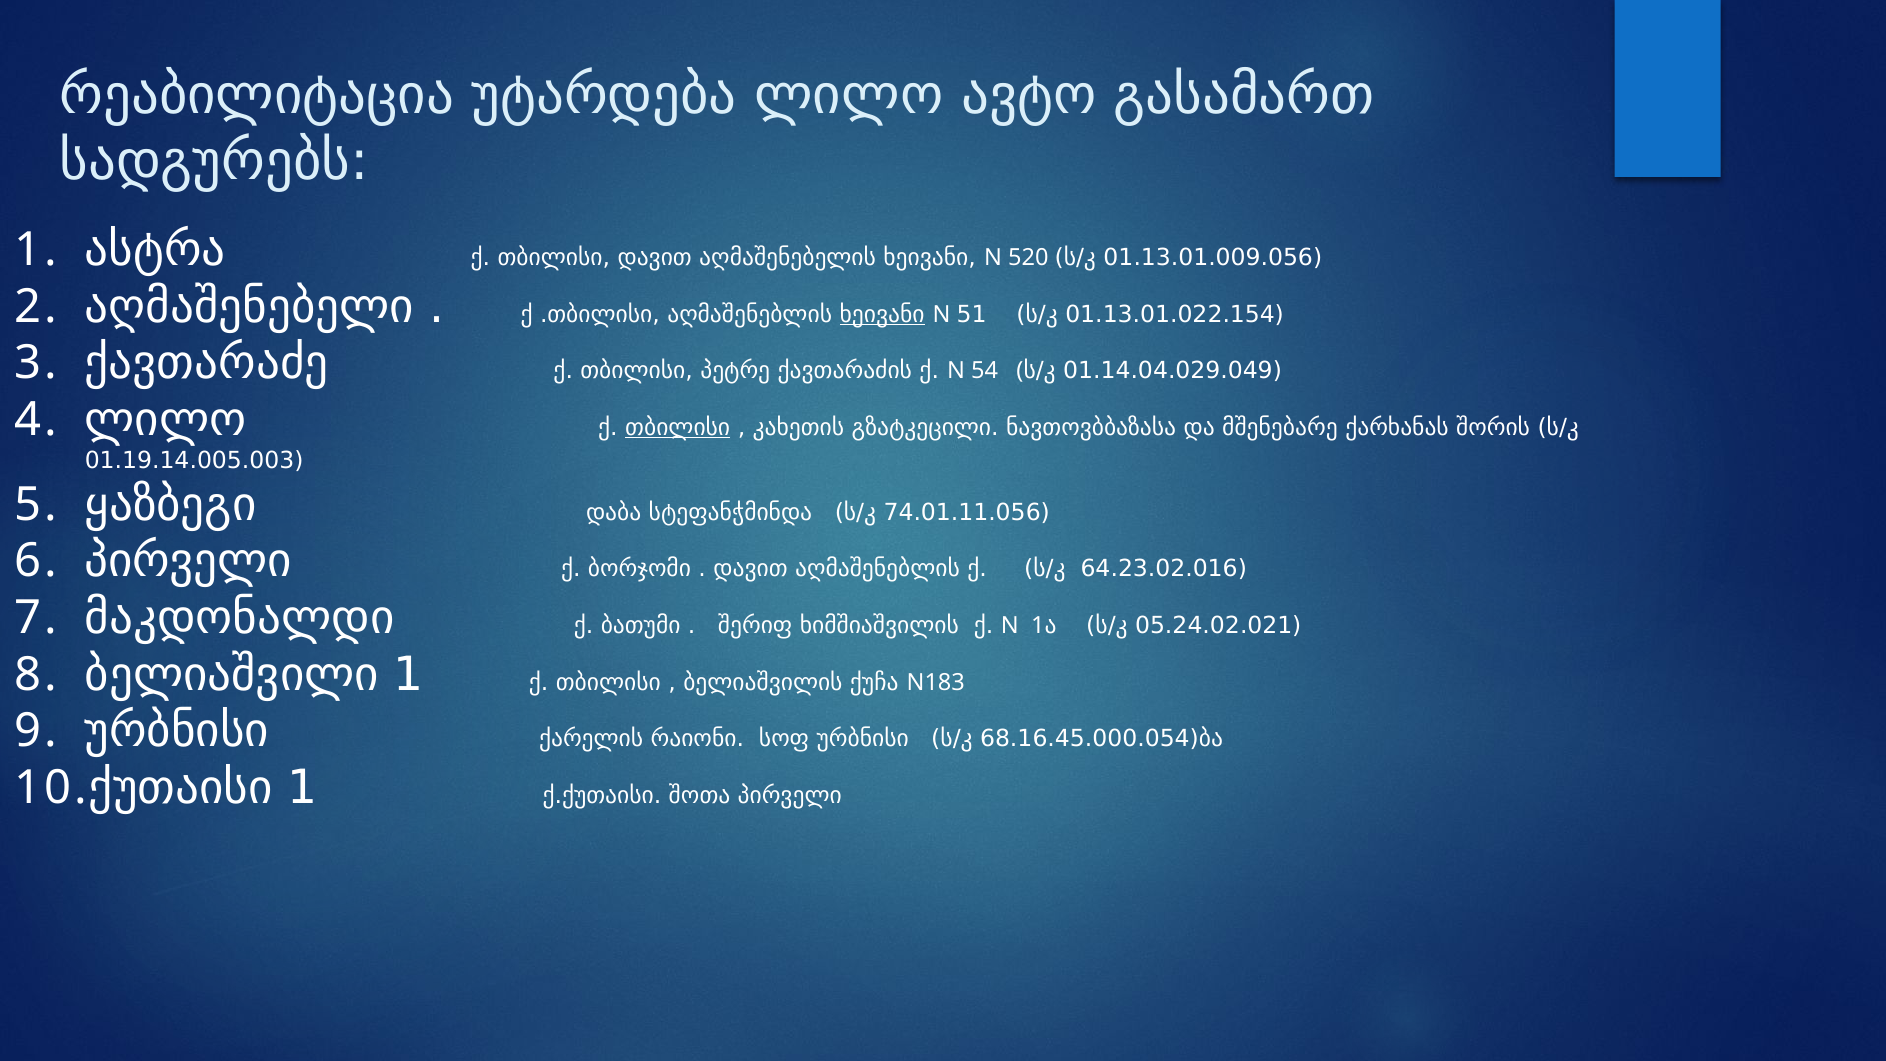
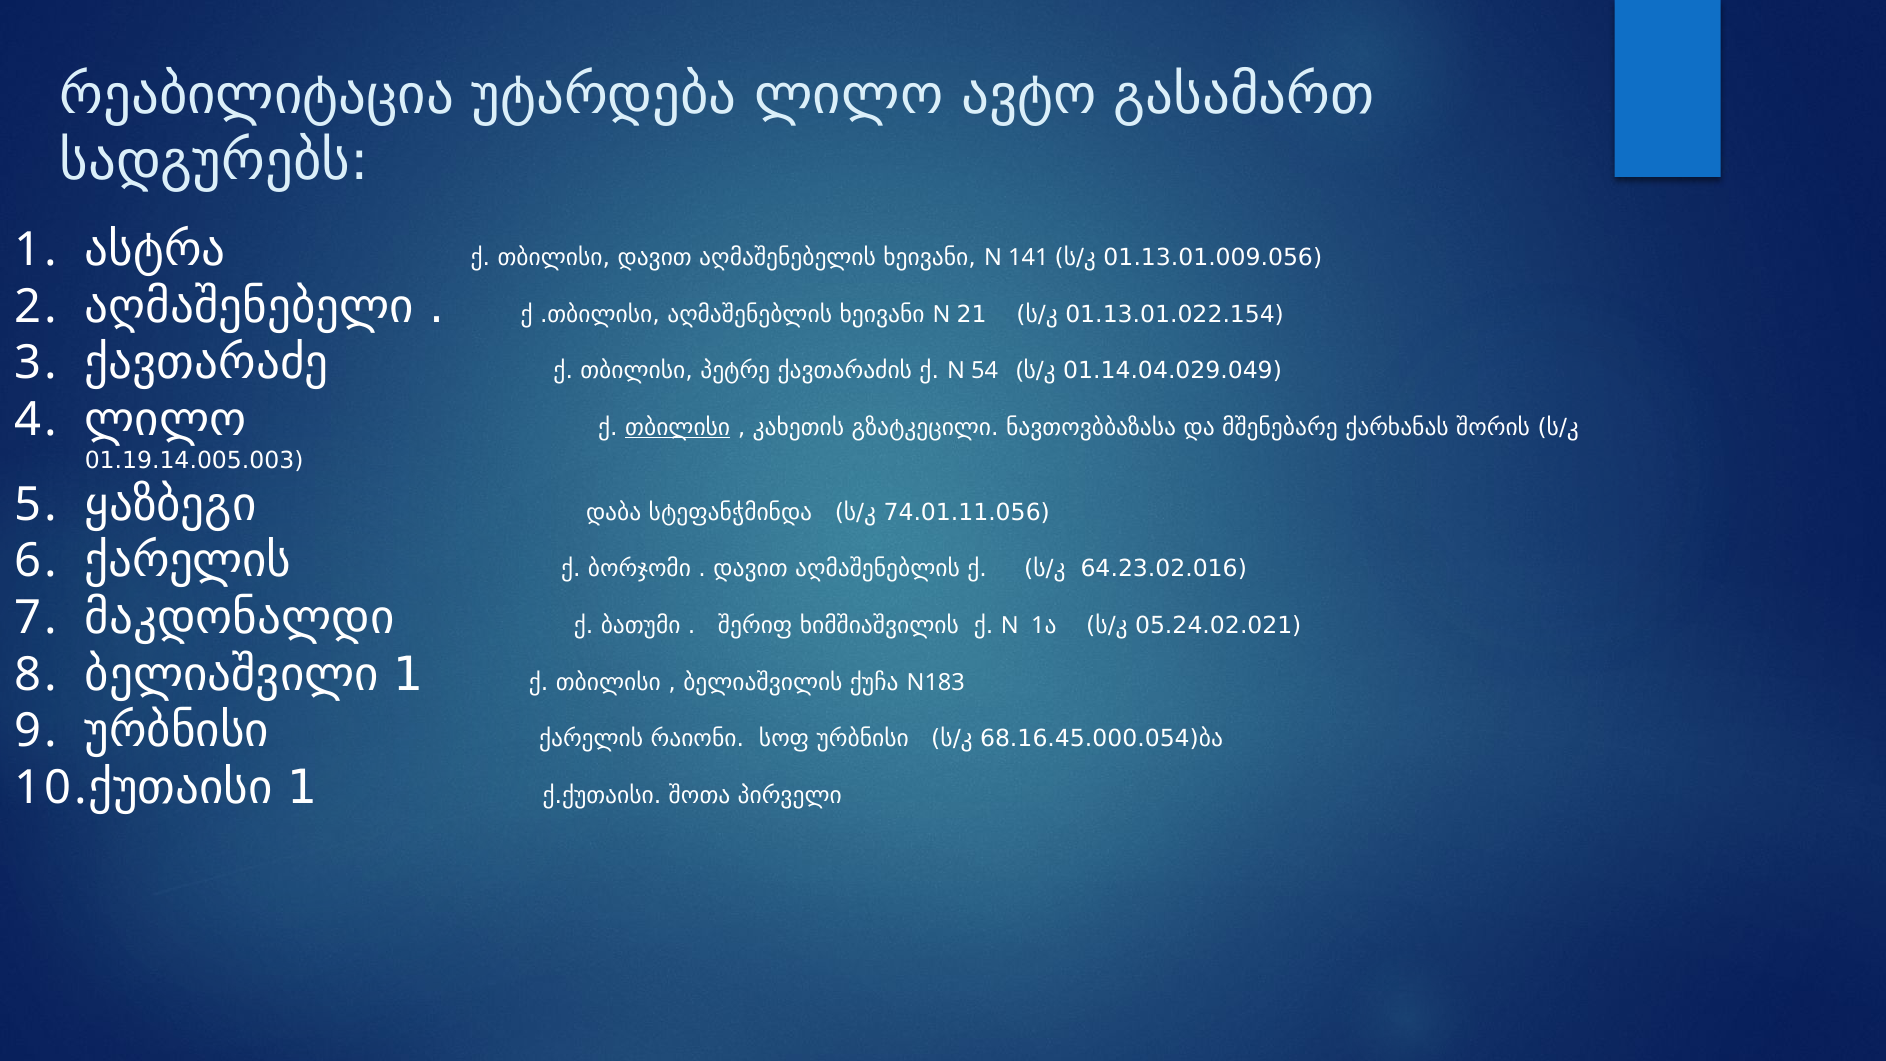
520: 520 -> 141 (1028, 258)
ხეივანი underline: present -> none (882, 314)
51: 51 -> 21 (972, 314)
პირველი: პირველი -> ქარელის (188, 561)
